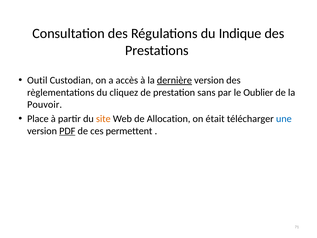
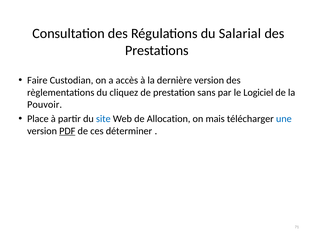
Indique: Indique -> Salarial (240, 33)
Outil: Outil -> Faire (37, 80)
dernière underline: present -> none (174, 80)
Oublier: Oublier -> Logiciel (258, 92)
site colour: orange -> blue (103, 119)
était: était -> mais (215, 119)
permettent: permettent -> déterminer (129, 131)
